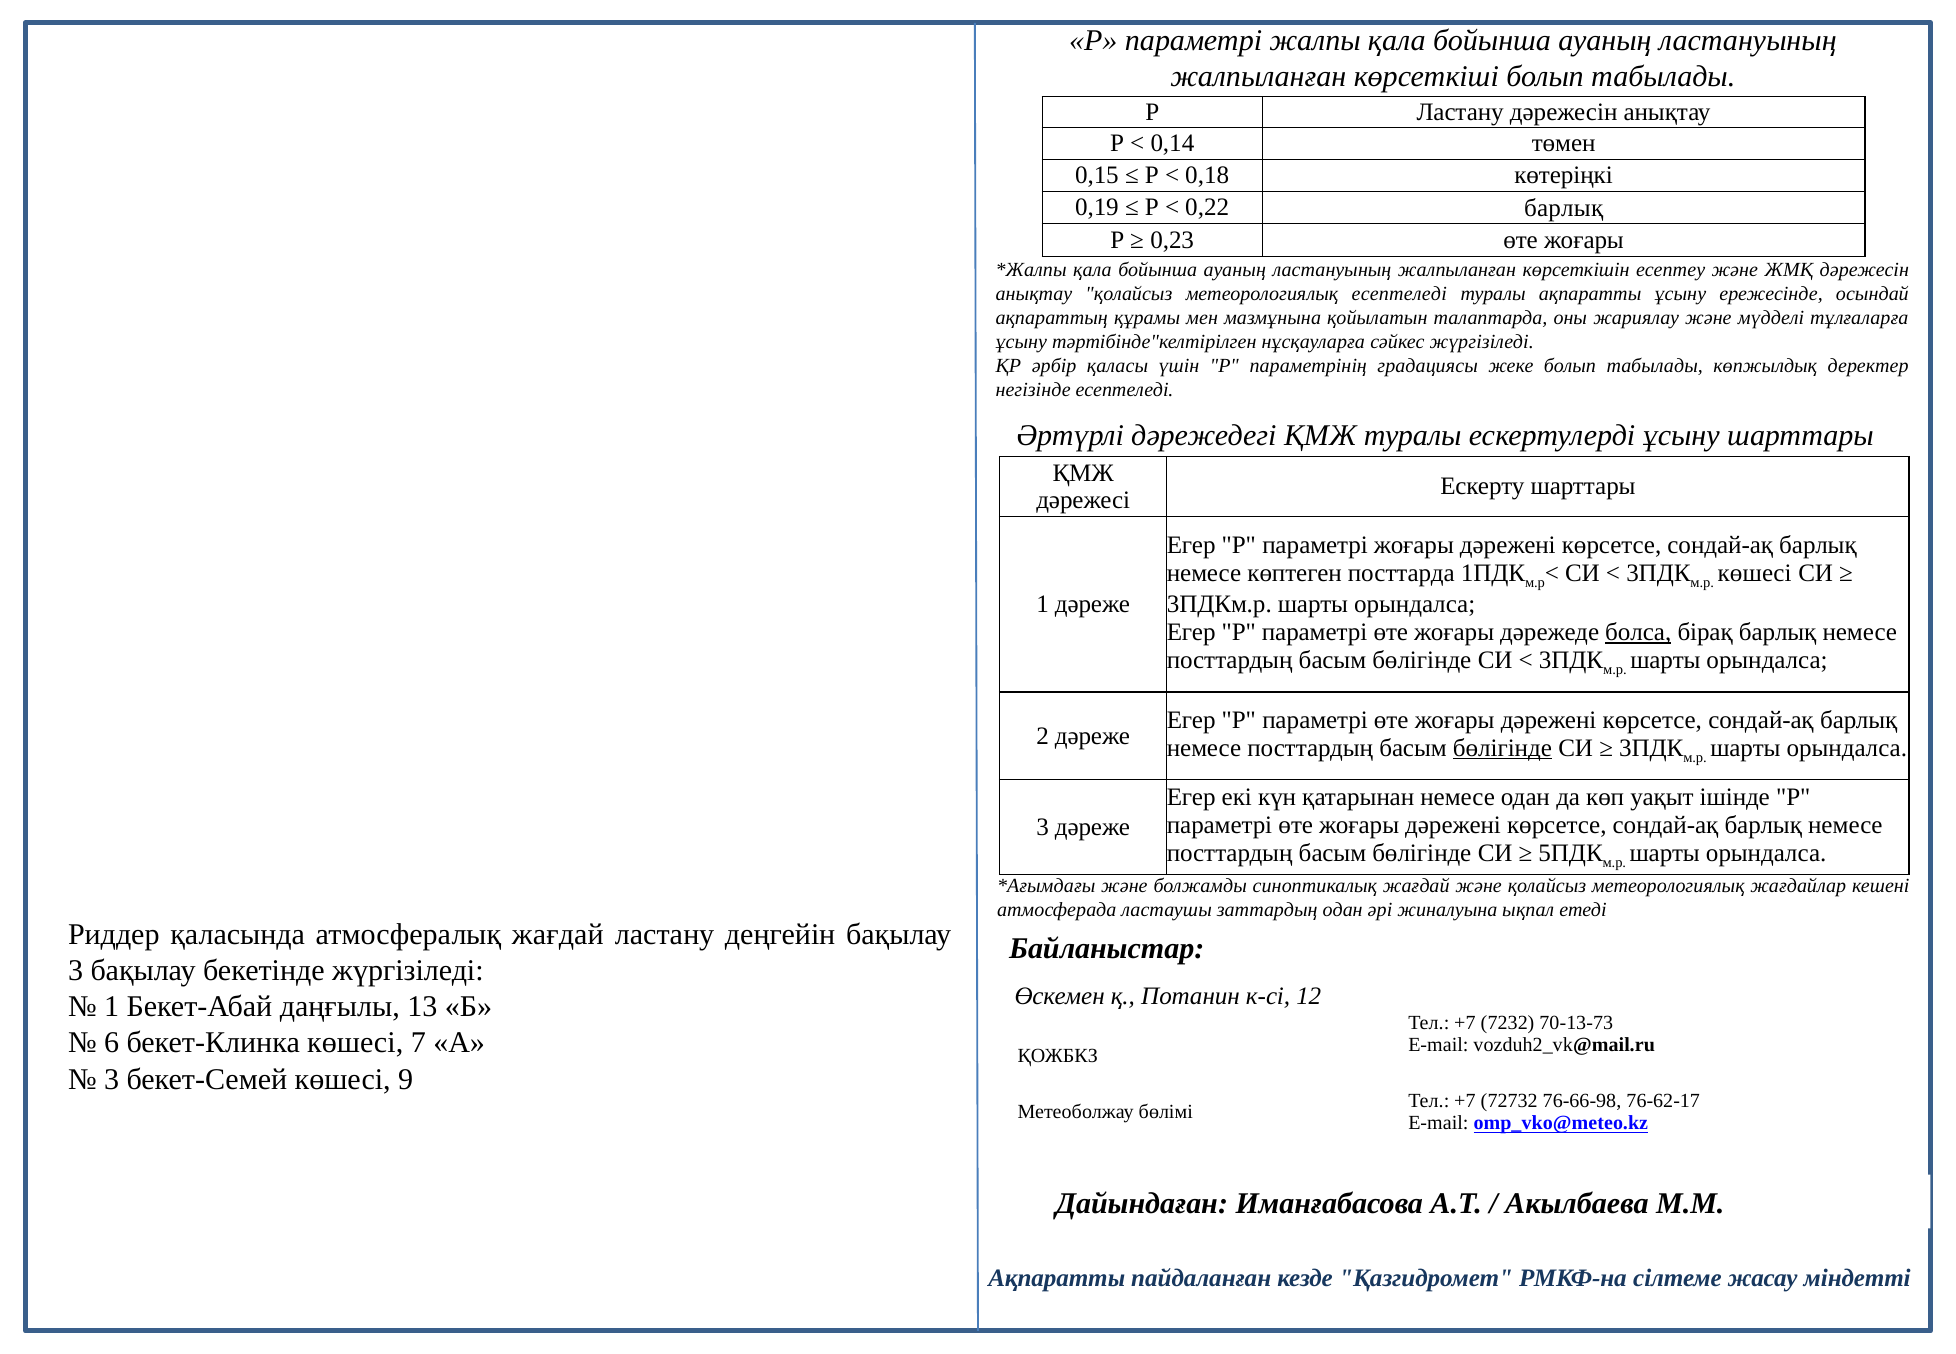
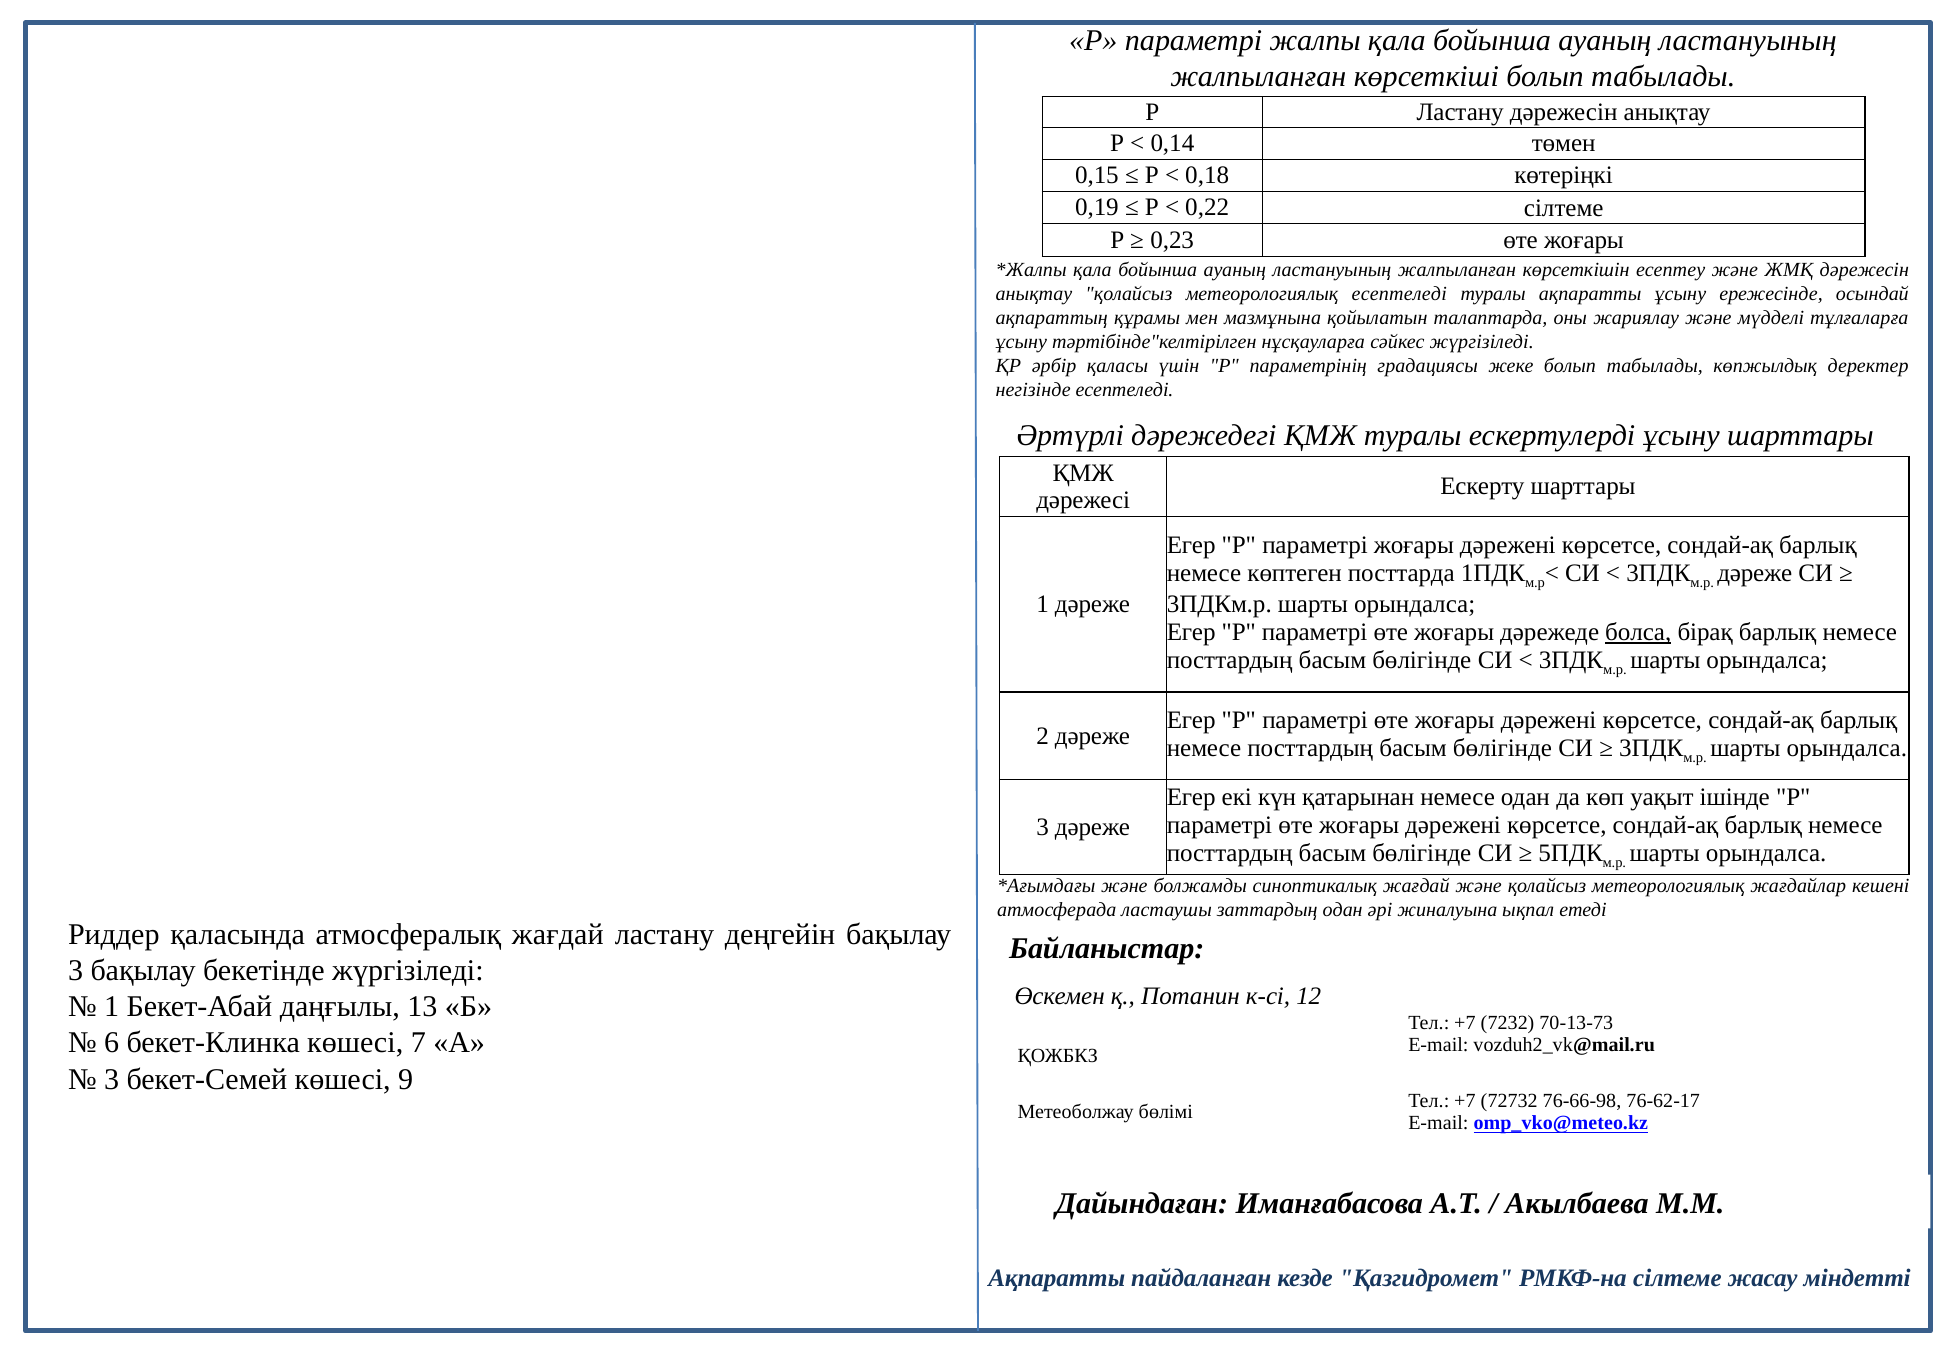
0,22 барлық: барлық -> сілтеме (1564, 208)
көшесі: көшесі -> дәреже (1755, 573)
бөлігінде underline: present -> none (1502, 748)
